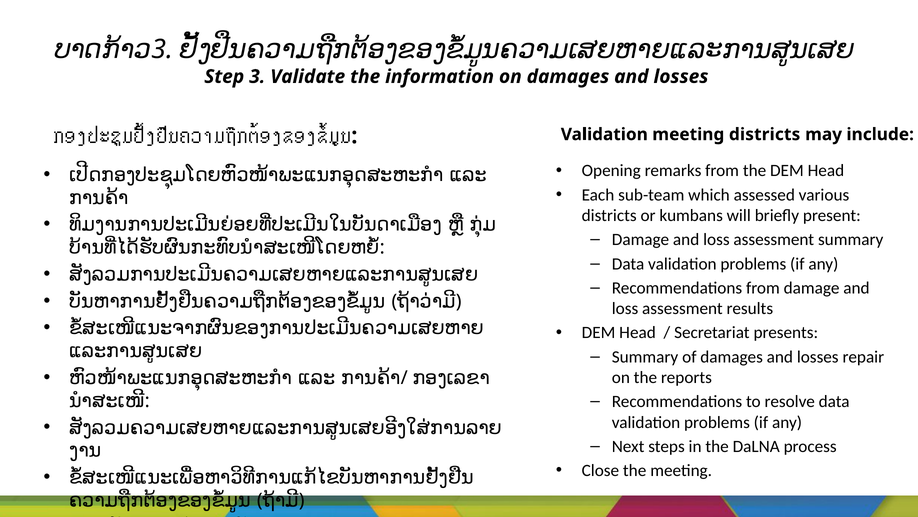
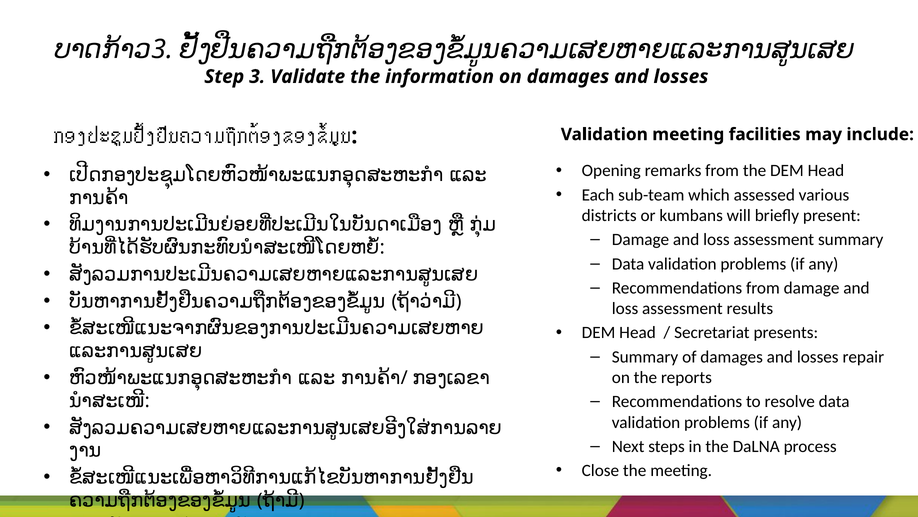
meeting districts: districts -> facilities (765, 134)
